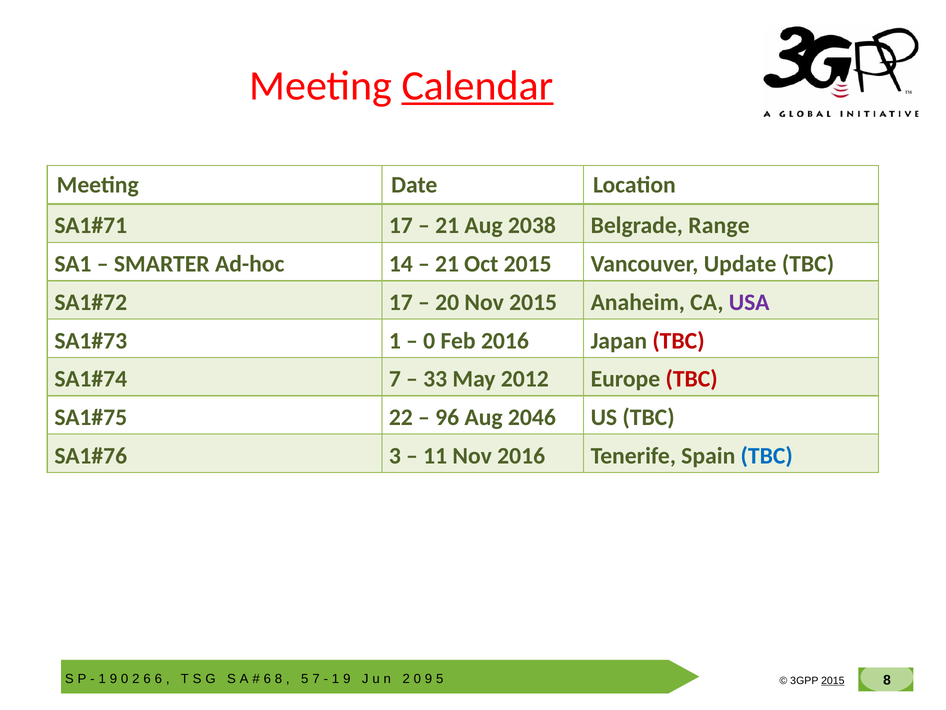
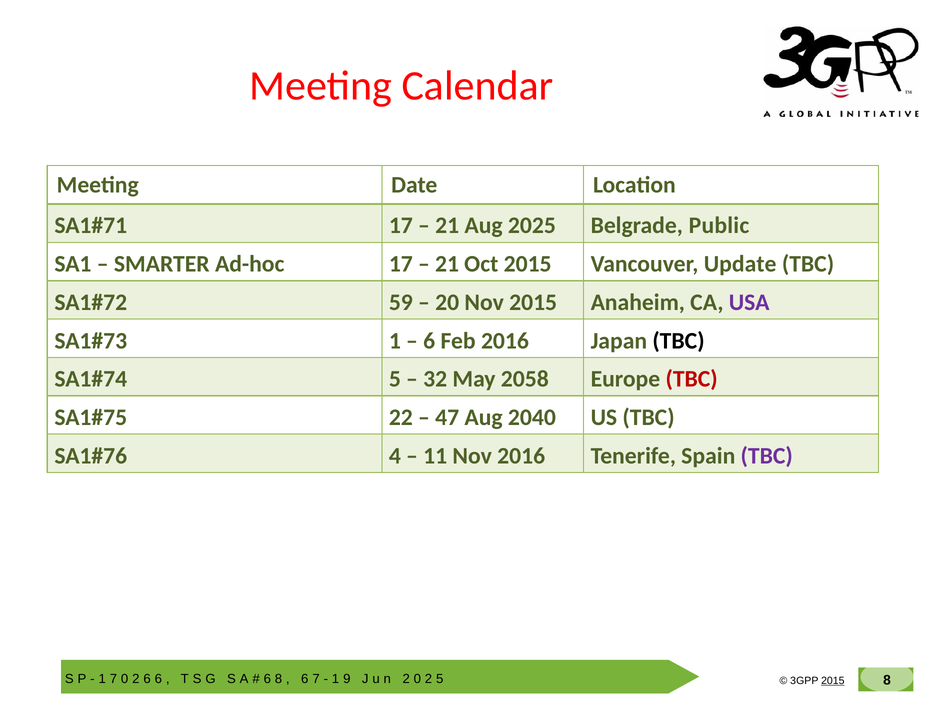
Calendar underline: present -> none (478, 86)
2038: 2038 -> 2025 (532, 225)
Range: Range -> Public (719, 225)
Ad-hoc 14: 14 -> 17 (401, 264)
17: 17 -> 59 (401, 302)
0: 0 -> 6 (429, 340)
TBC colour: red -> black (678, 340)
7: 7 -> 5 (395, 379)
33: 33 -> 32 (435, 379)
May 2012: 2012 -> 2058 (525, 379)
96: 96 -> 47 (447, 417)
2046: 2046 -> 2040 (532, 417)
3: 3 -> 4 (395, 455)
TBC colour: blue -> purple (767, 455)
9: 9 -> 7 (113, 678)
5: 5 -> 6 (305, 678)
9: 9 -> 2 (429, 678)
